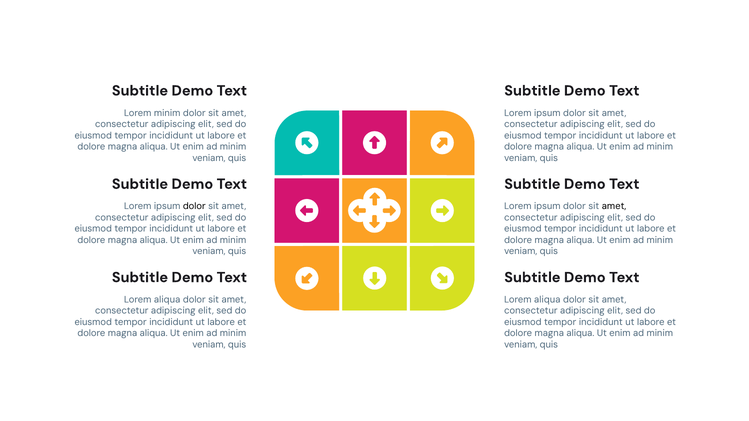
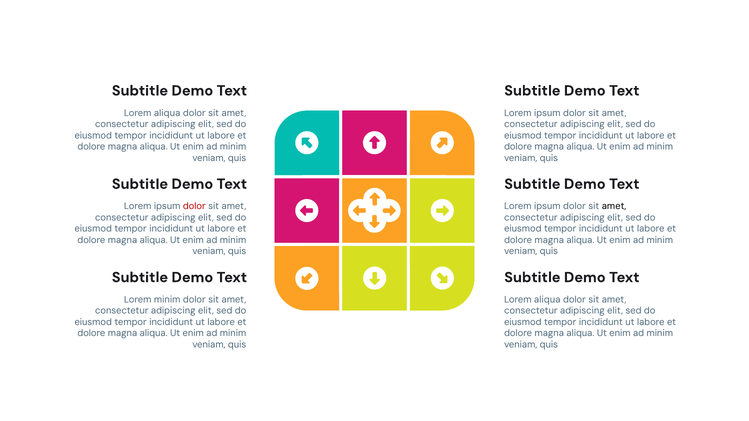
minim: minim -> aliqua (167, 113)
dolor colour: black -> red (194, 206)
aliqua: aliqua -> minim (167, 300)
